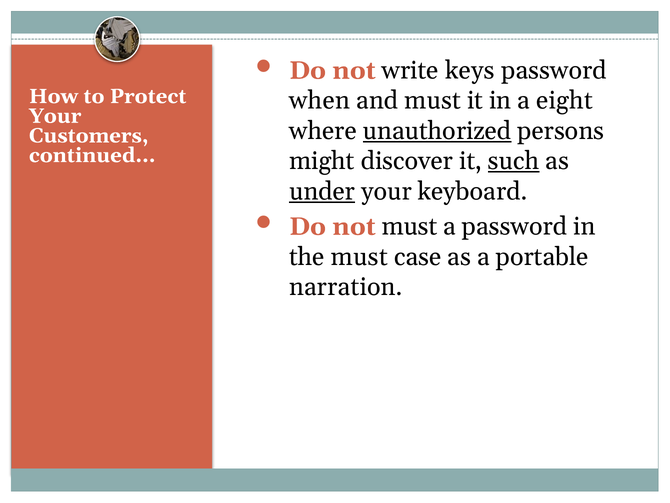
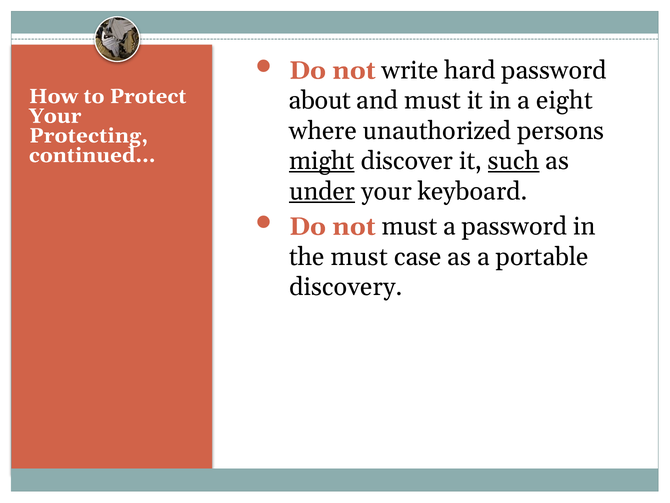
keys: keys -> hard (470, 70)
when: when -> about (320, 101)
unauthorized underline: present -> none (437, 131)
Customers: Customers -> Protecting (89, 136)
might underline: none -> present (322, 161)
narration: narration -> discovery (346, 287)
